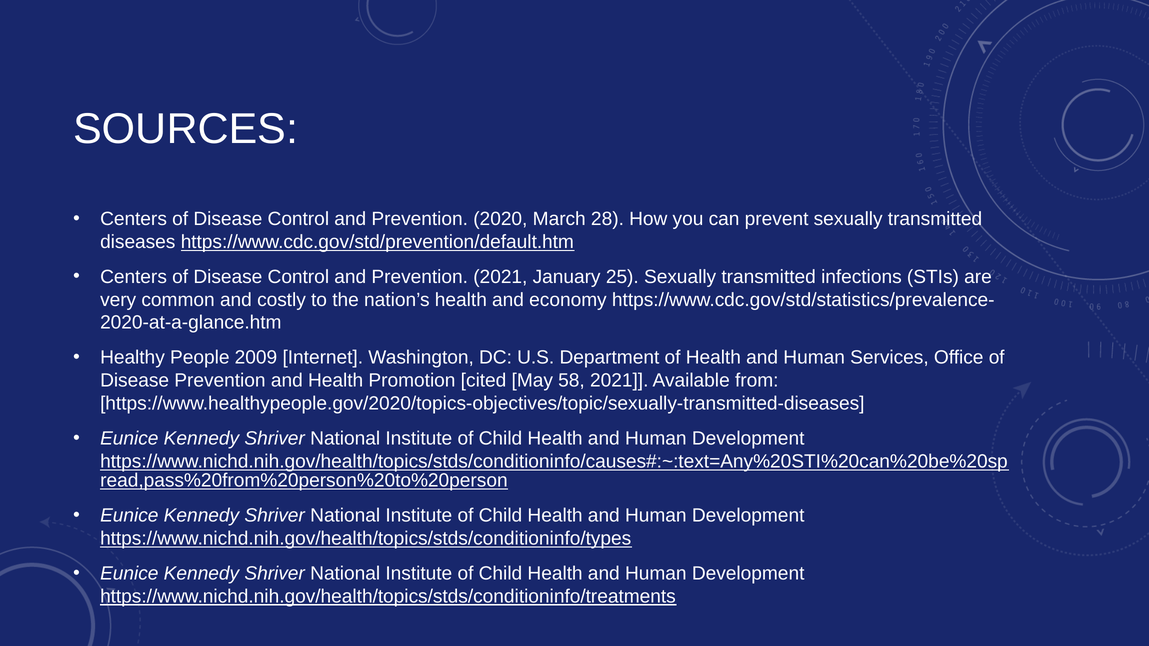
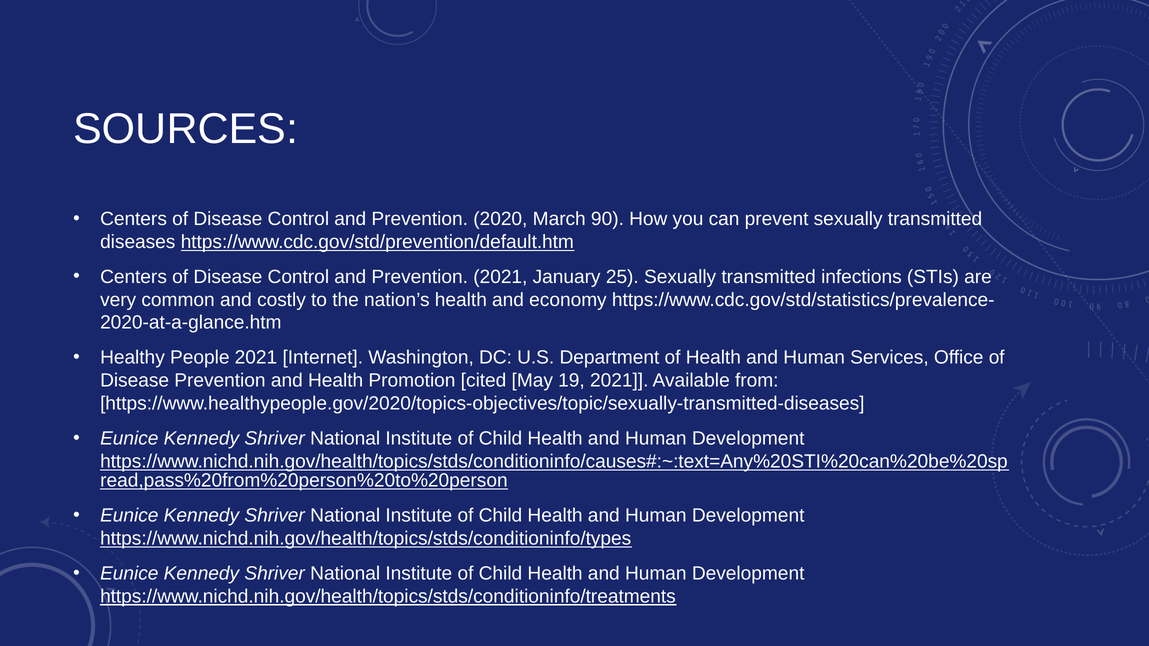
28: 28 -> 90 (607, 219)
People 2009: 2009 -> 2021 (256, 358)
58: 58 -> 19 (572, 381)
